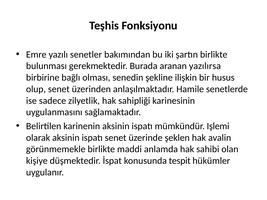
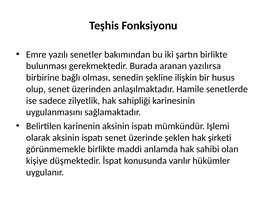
avalin: avalin -> şirketi (220, 138)
tespit: tespit -> varılır (180, 161)
